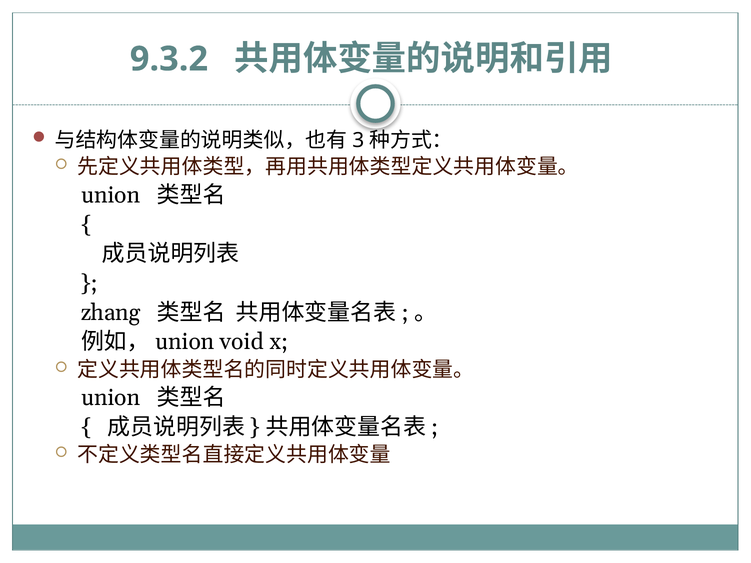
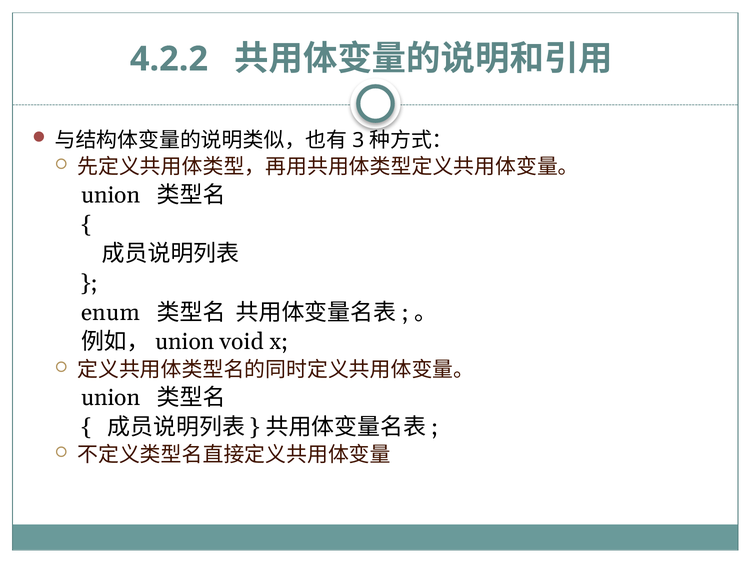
9.3.2: 9.3.2 -> 4.2.2 (169, 59)
zhang: zhang -> enum (111, 313)
